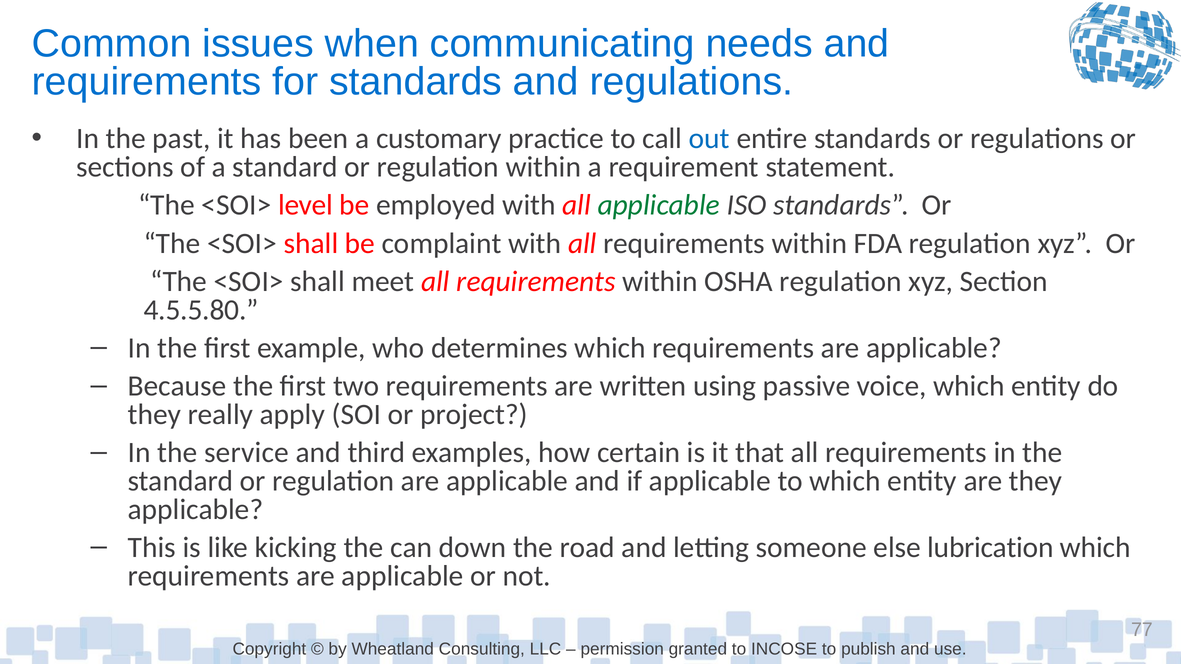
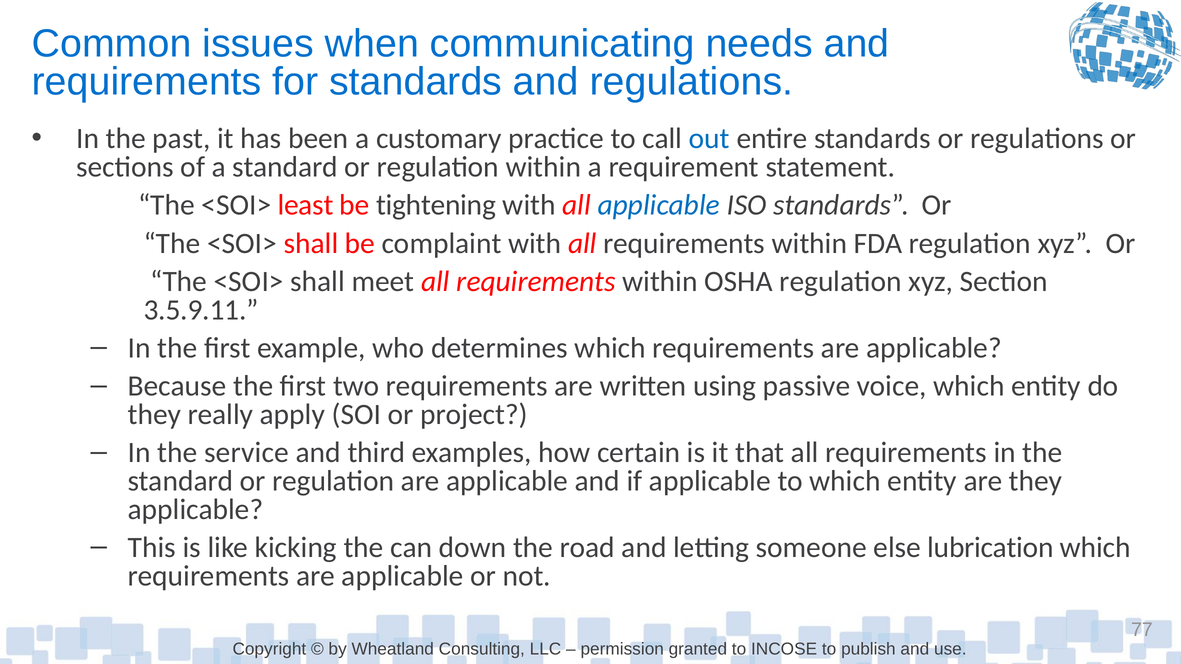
level: level -> least (306, 205)
employed: employed -> tightening (436, 205)
applicable colour: green -> blue (659, 205)
4.5.5.80: 4.5.5.80 -> 3.5.9.11 (201, 310)
